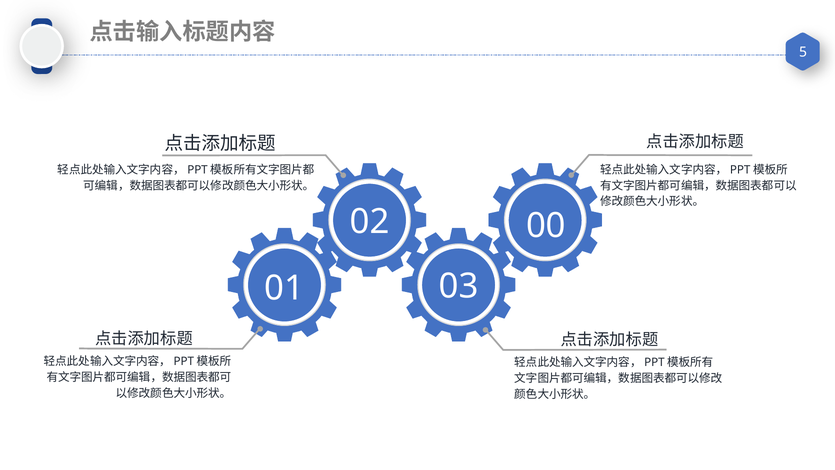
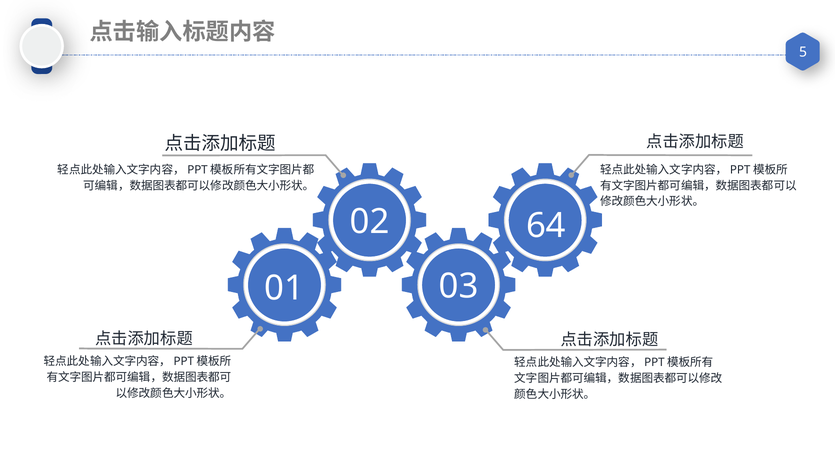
00: 00 -> 64 (546, 226)
